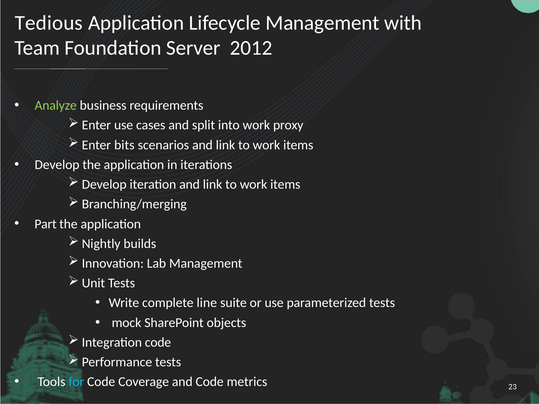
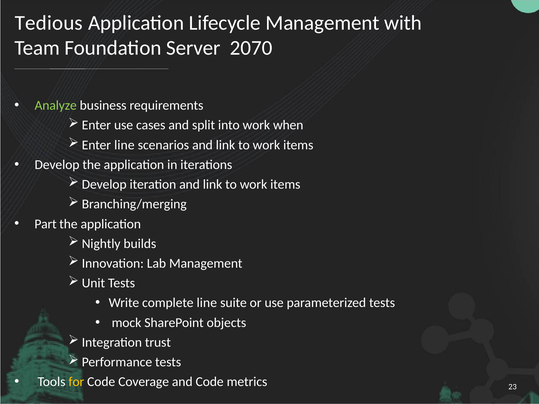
2012: 2012 -> 2070 (251, 48)
proxy: proxy -> when (288, 125)
Enter bits: bits -> line (124, 145)
Integration code: code -> trust (158, 343)
for colour: light blue -> yellow (76, 382)
